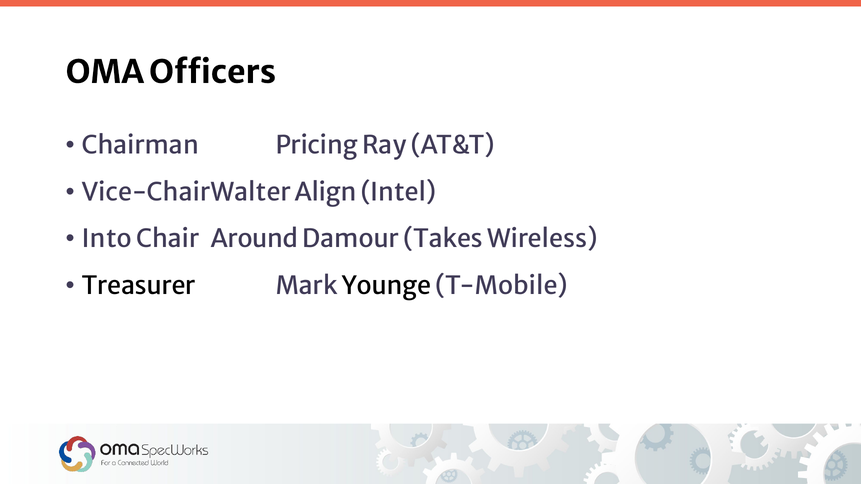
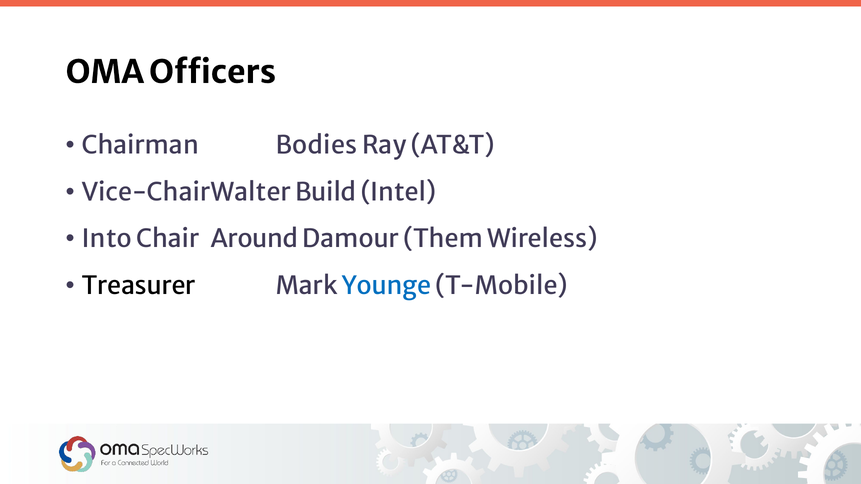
Pricing: Pricing -> Bodies (316, 146)
Align: Align -> Build (326, 192)
Takes: Takes -> Them (443, 239)
Younge colour: black -> blue (386, 286)
